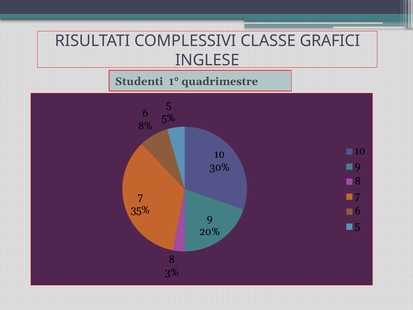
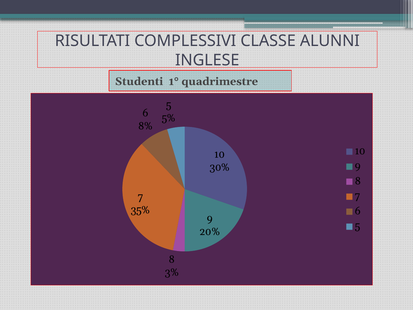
GRAFICI: GRAFICI -> ALUNNI (330, 41)
